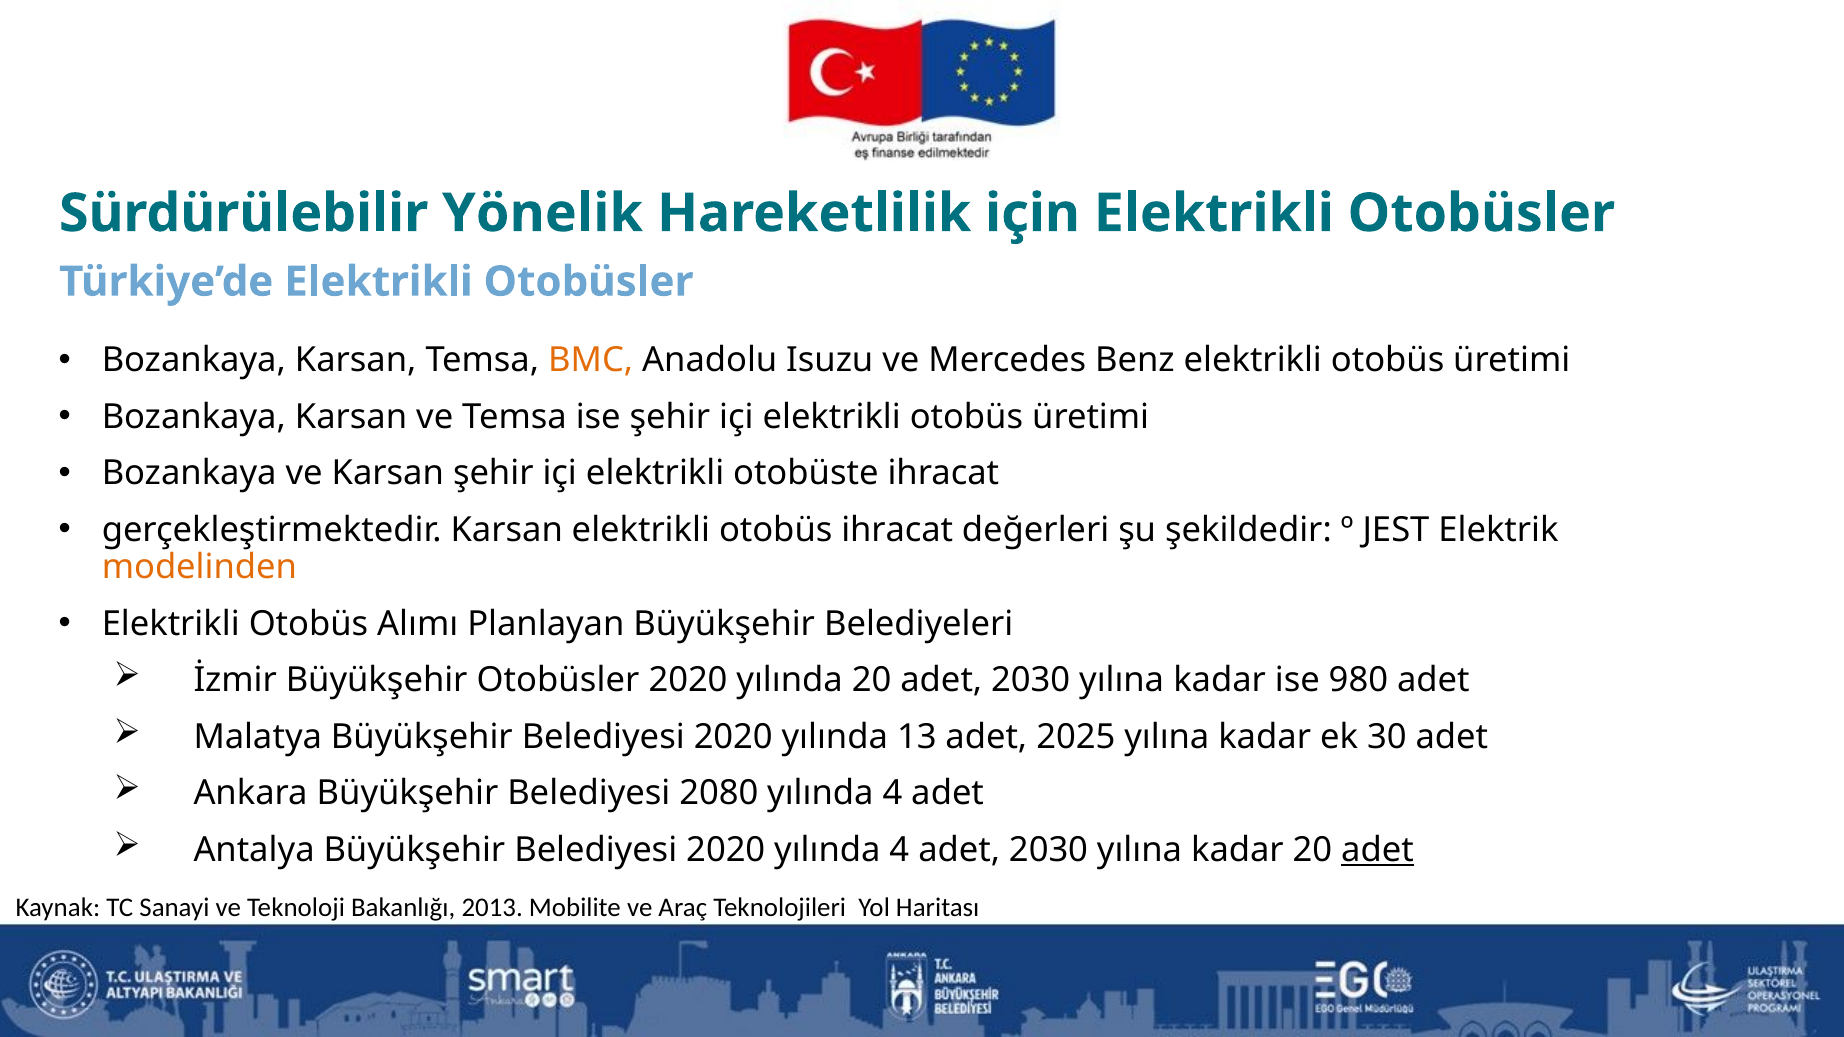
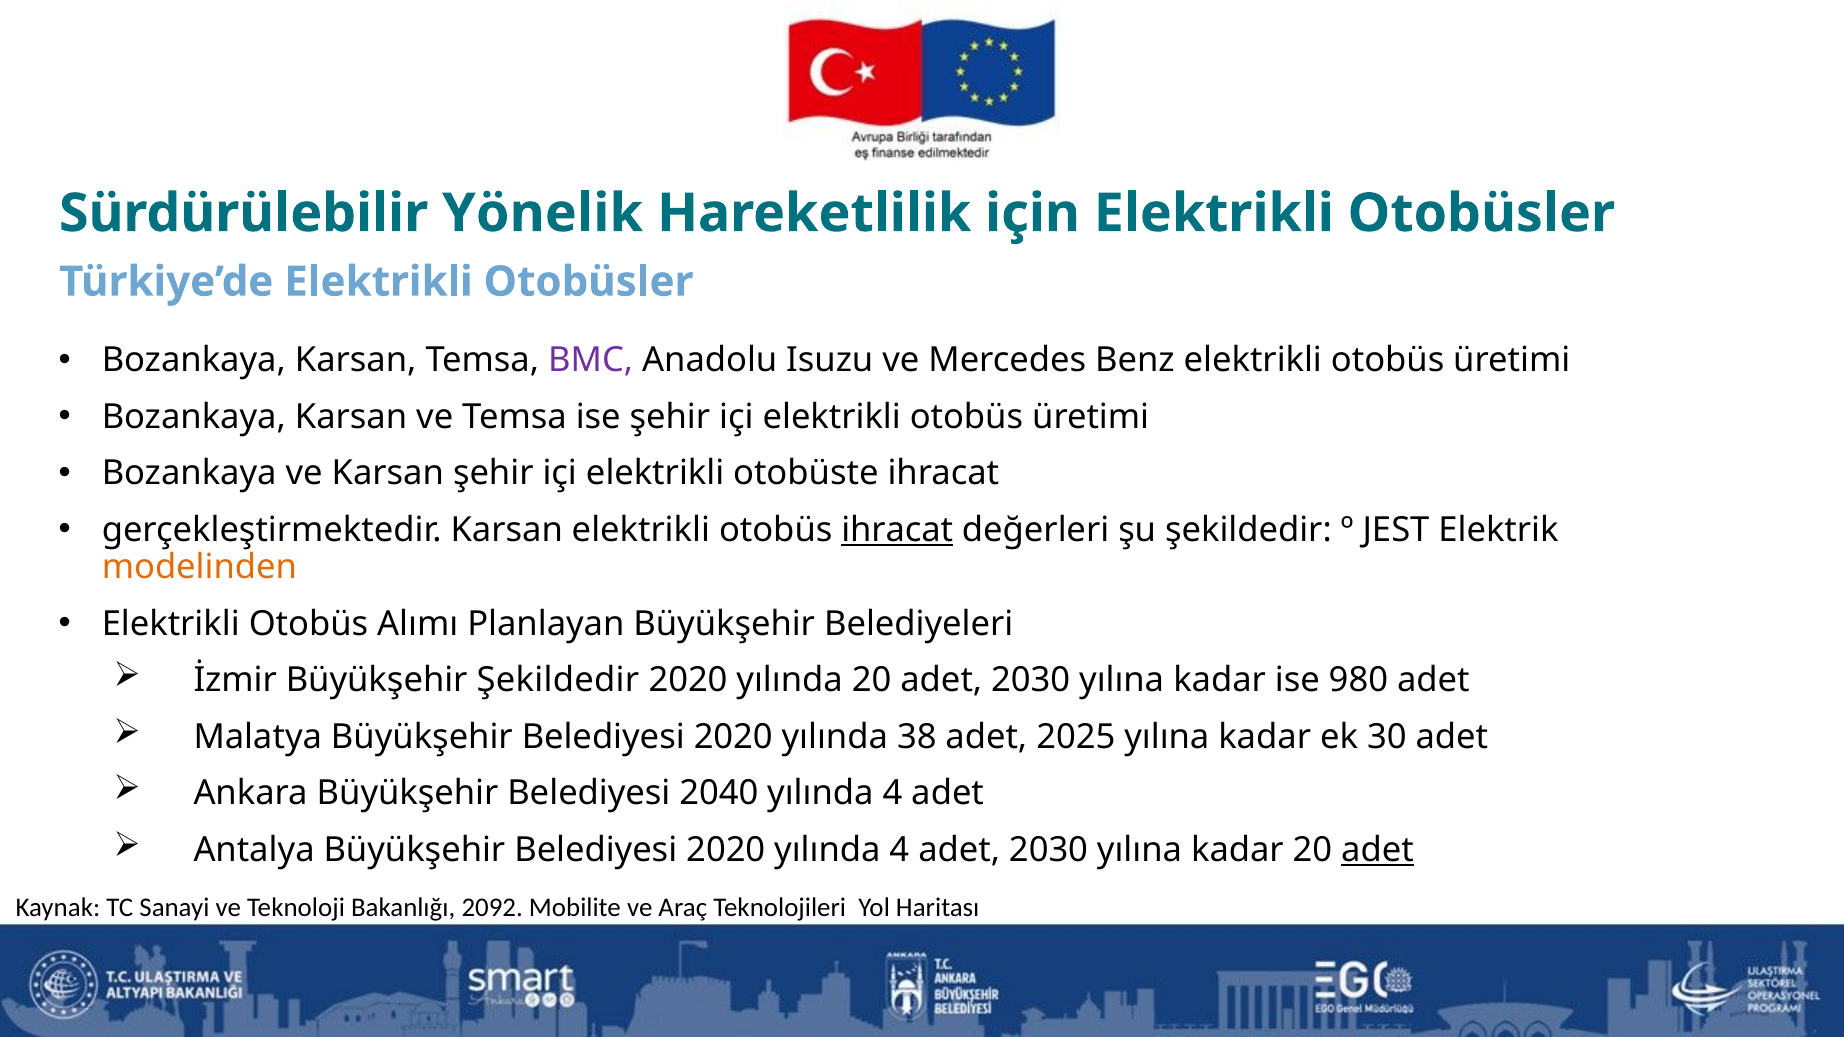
BMC colour: orange -> purple (591, 360)
ihracat underline: none -> present (897, 530)
Büyükşehir Otobüsler: Otobüsler -> Şekildedir (558, 680)
13: 13 -> 38 (917, 737)
2080: 2080 -> 2040 (719, 794)
2013: 2013 -> 2092 (492, 908)
